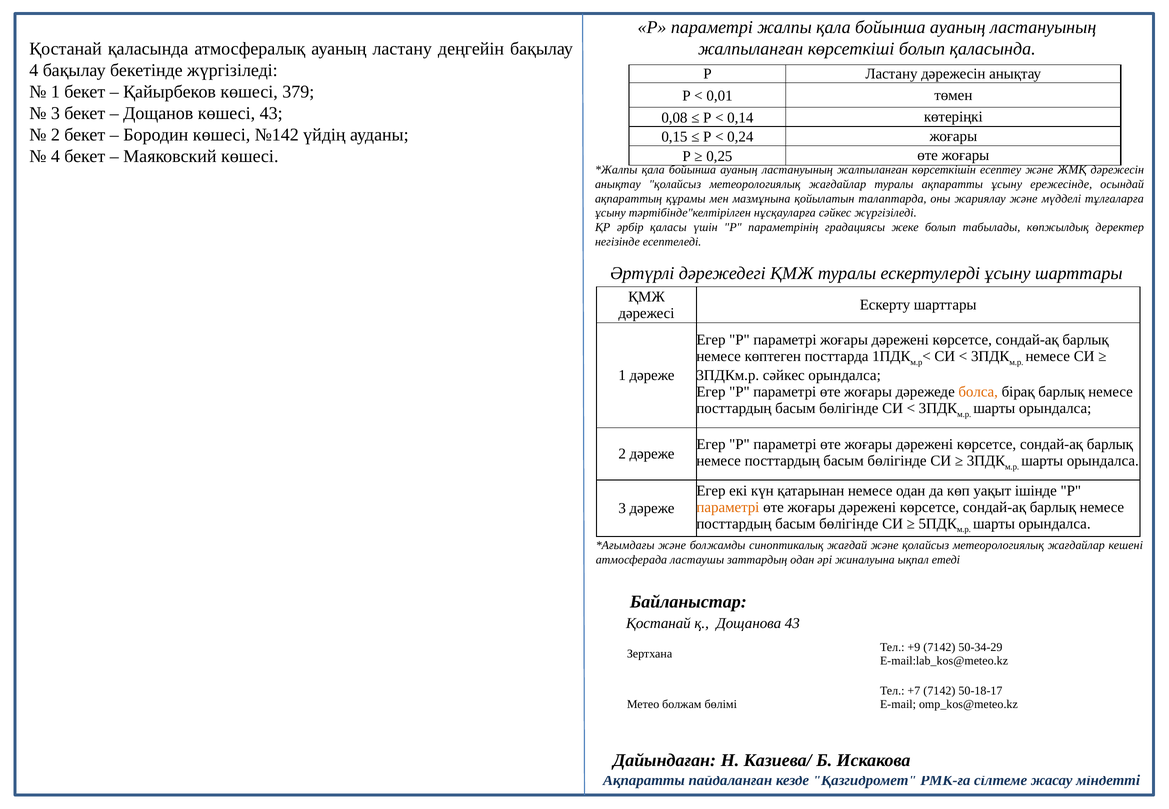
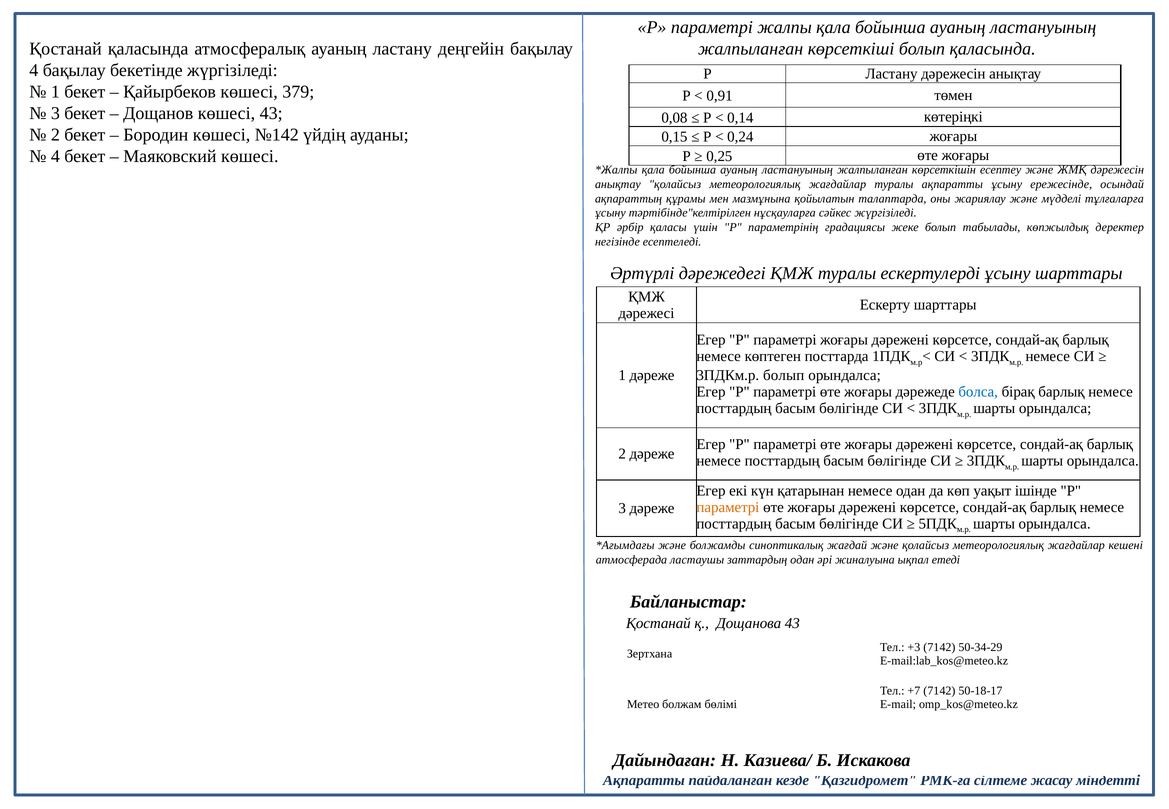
0,01: 0,01 -> 0,91 (720, 96)
3ПДКм.р сәйкес: сәйкес -> болып (784, 375)
болса colour: orange -> blue (978, 392)
+9: +9 -> +3 (914, 648)
